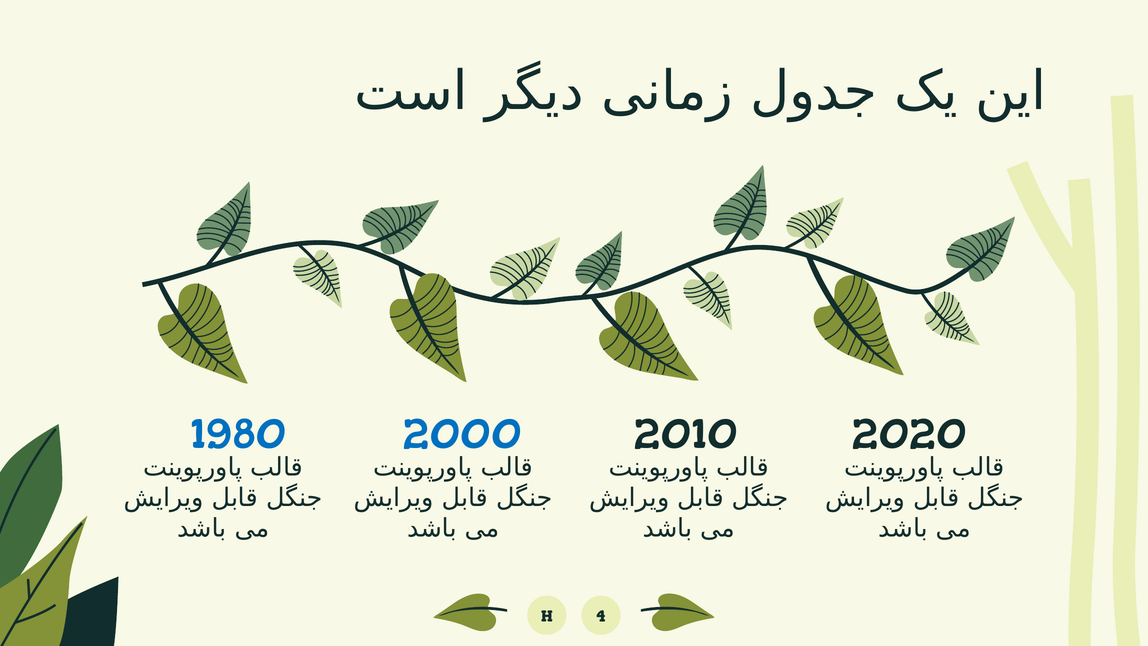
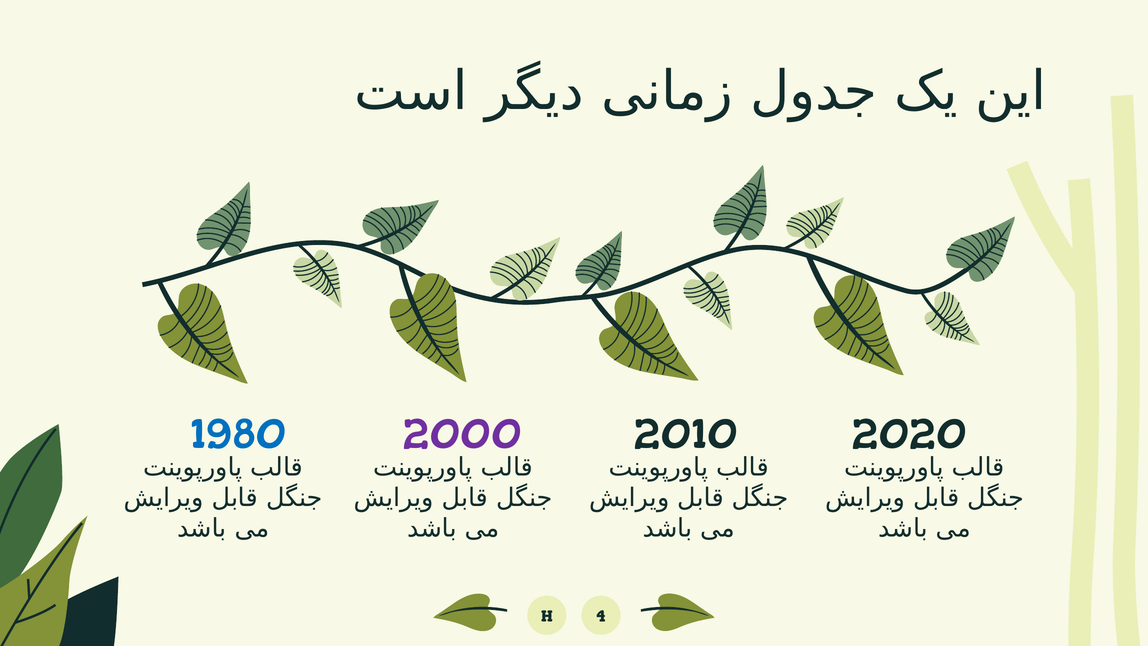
2000 colour: blue -> purple (462, 434)
